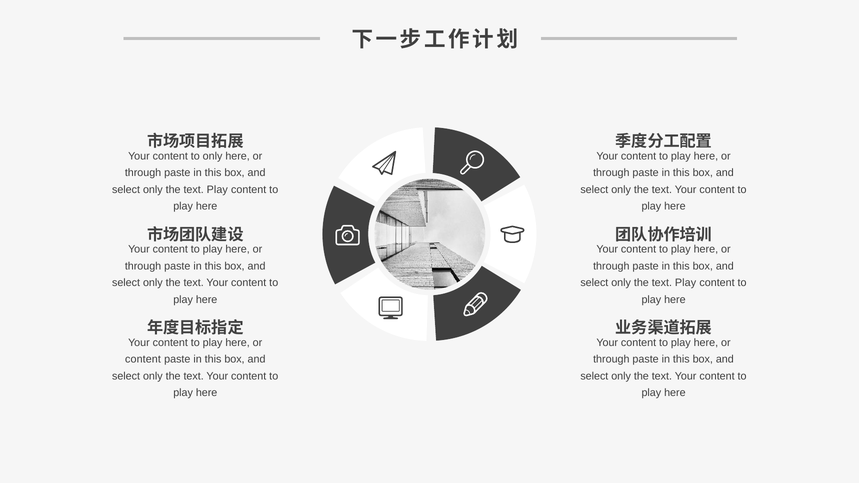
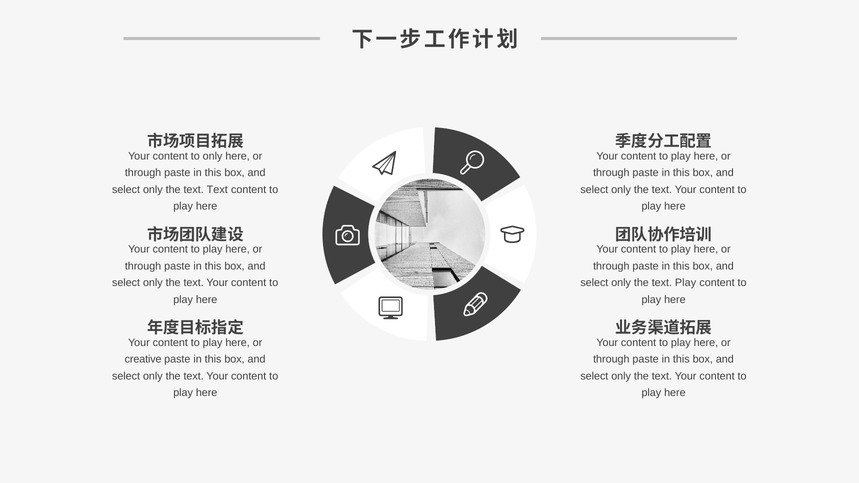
Play: Play -> Text (217, 190)
content: content -> creative (143, 359)
